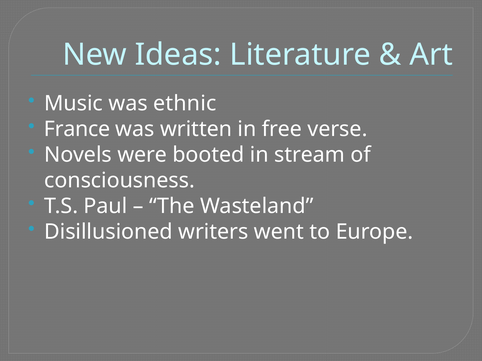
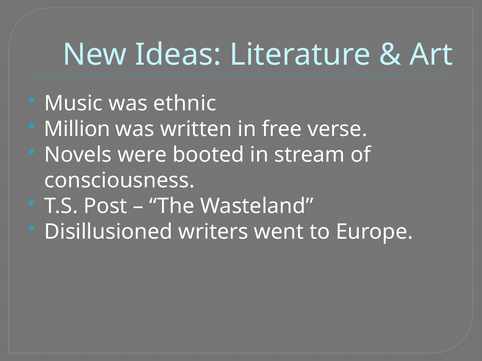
France: France -> Million (77, 129)
Paul: Paul -> Post (106, 206)
